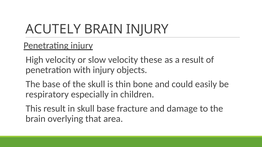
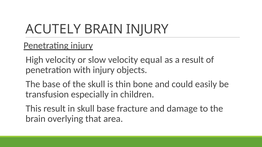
these: these -> equal (151, 60)
respiratory: respiratory -> transfusion (47, 95)
